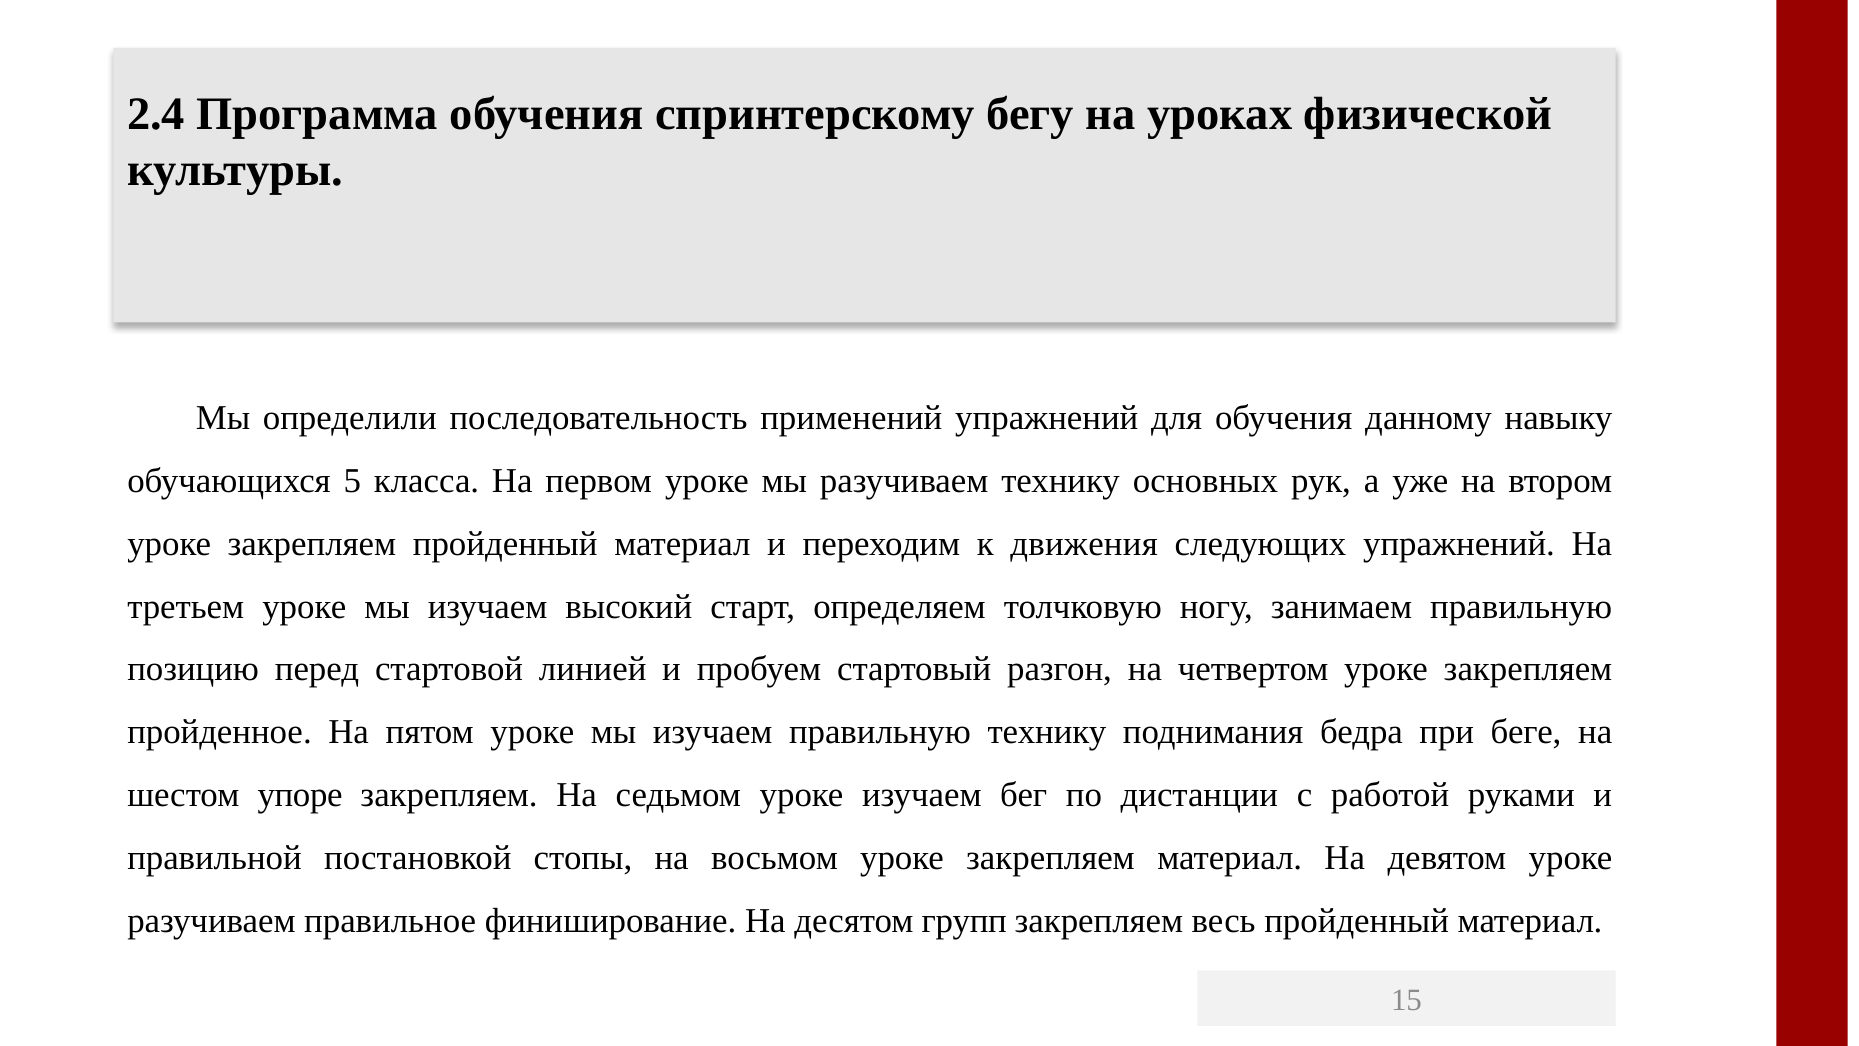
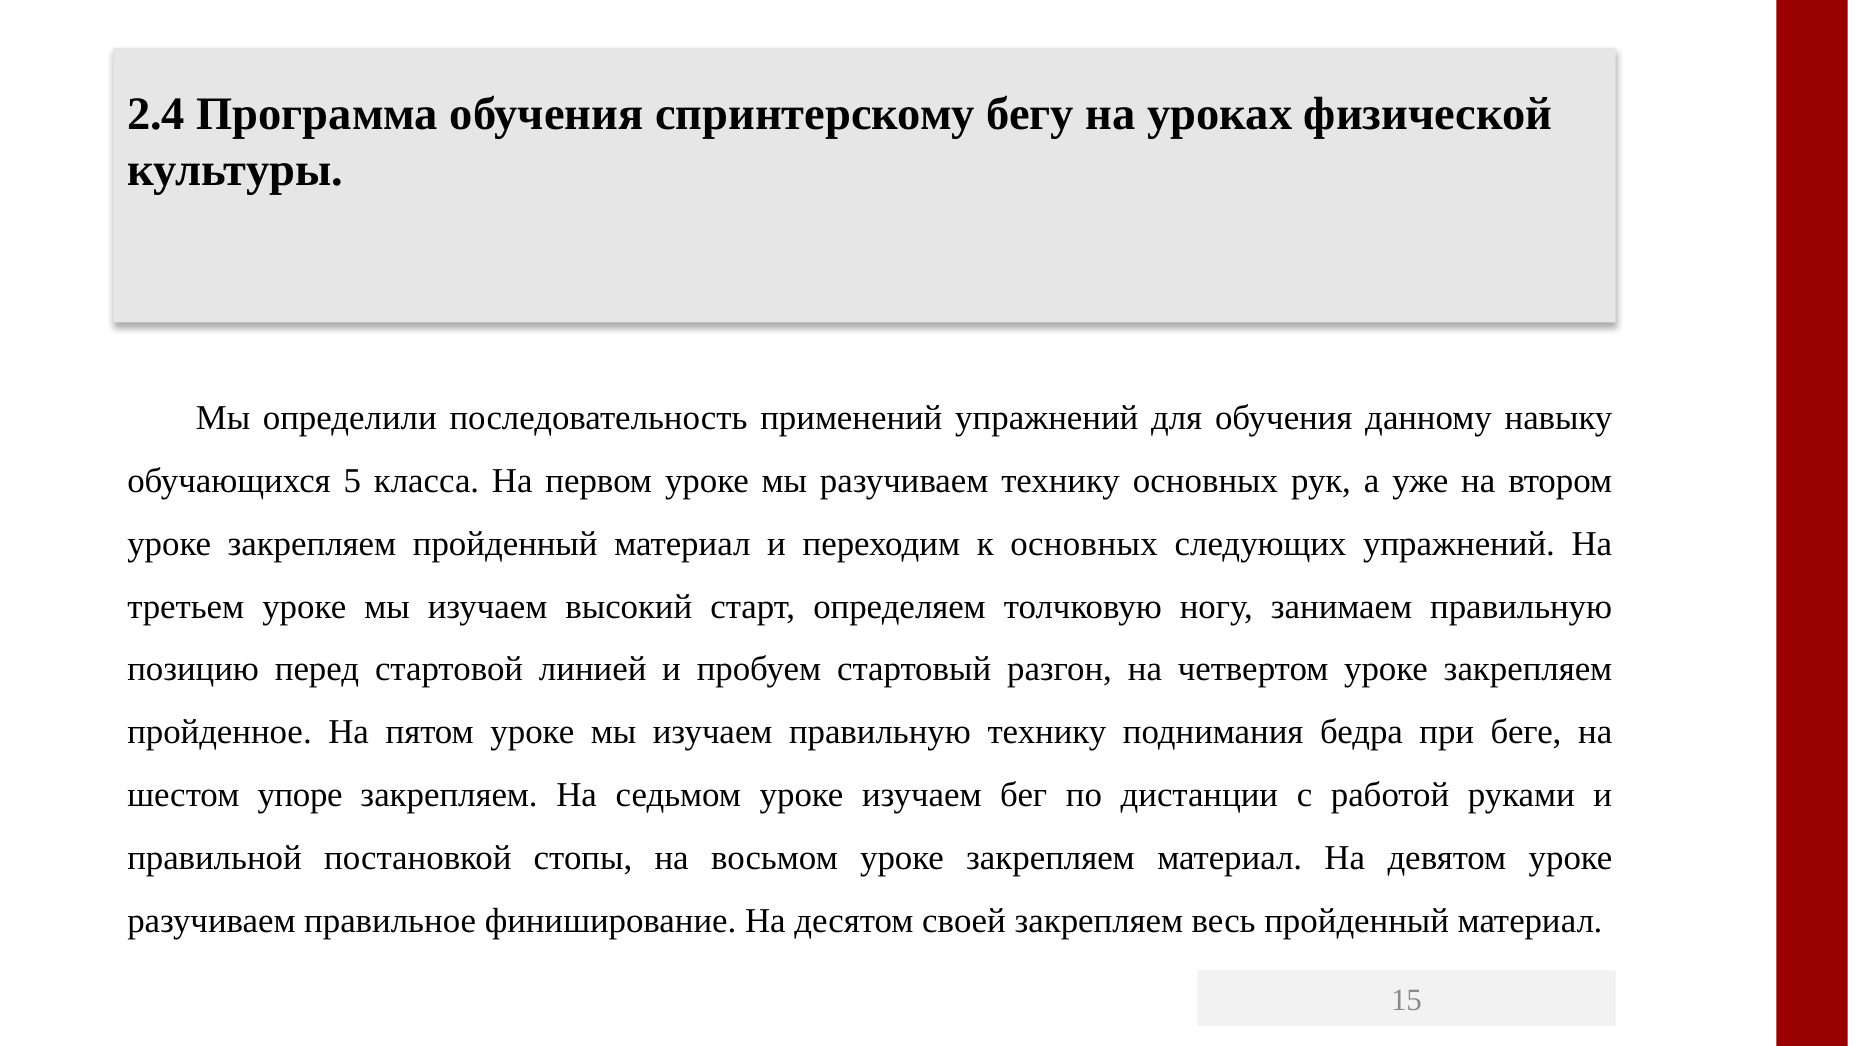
к движения: движения -> основных (1084, 544)
групп: групп -> своей (964, 920)
